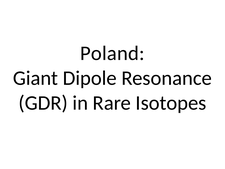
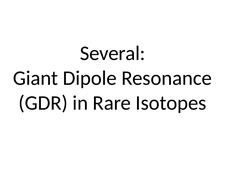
Poland: Poland -> Several (113, 53)
